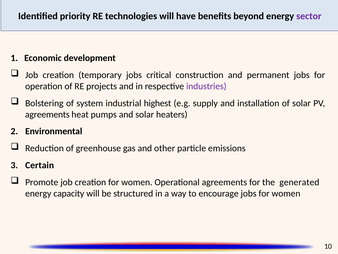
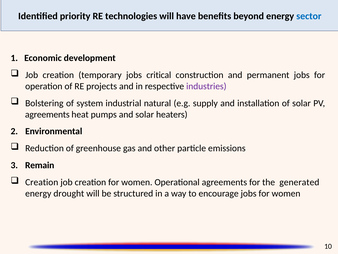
sector colour: purple -> blue (309, 16)
highest: highest -> natural (157, 103)
Certain: Certain -> Remain (40, 165)
Promote: Promote -> Creation (42, 182)
capacity: capacity -> drought (69, 193)
